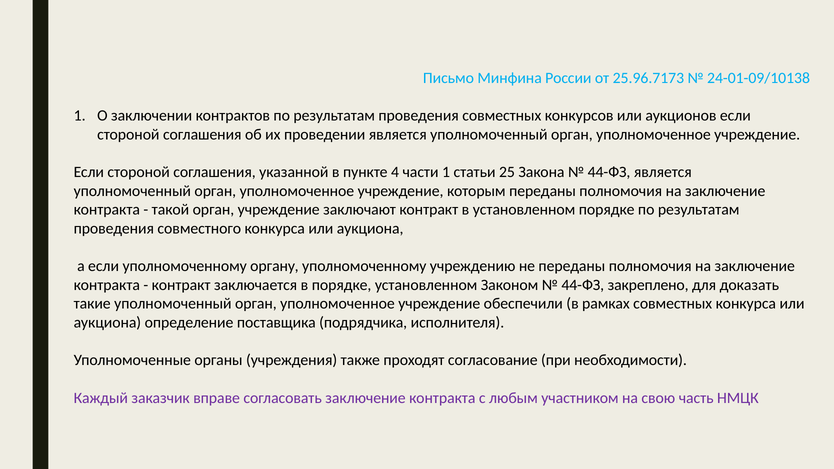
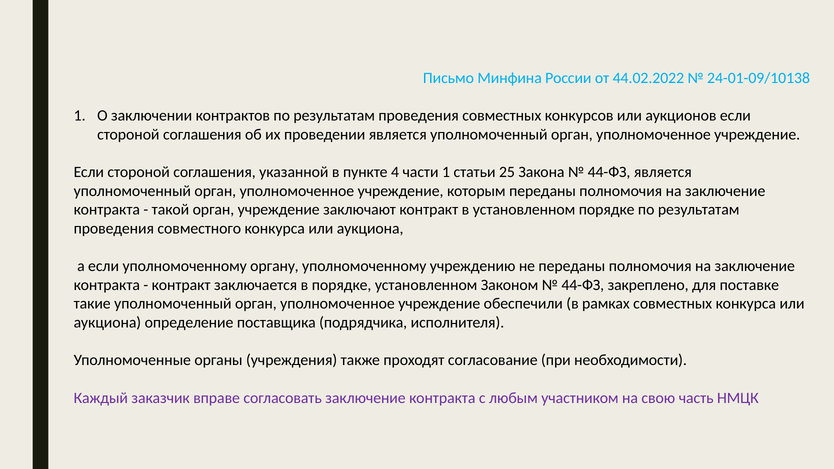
25.96.7173: 25.96.7173 -> 44.02.2022 (648, 78)
доказать: доказать -> поставке (749, 285)
